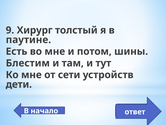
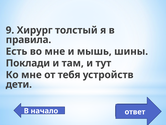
паутине: паутине -> правила (28, 40)
потом: потом -> мышь (94, 51)
Блестим: Блестим -> Поклади (28, 63)
сети: сети -> тебя (69, 75)
